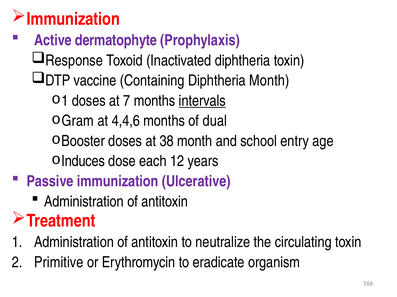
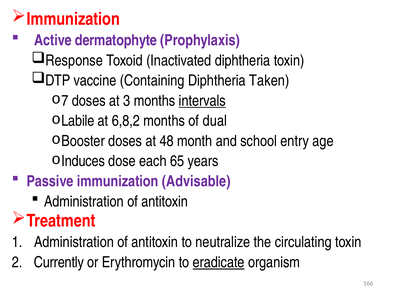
Diphtheria Month: Month -> Taken (269, 81)
1: 1 -> 7 (65, 101)
7: 7 -> 3 (127, 101)
Gram: Gram -> Labile (78, 121)
4,4,6: 4,4,6 -> 6,8,2 (126, 121)
38: 38 -> 48 (167, 141)
12: 12 -> 65 (177, 162)
Ulcerative: Ulcerative -> Advisable (196, 182)
Primitive: Primitive -> Currently (59, 263)
eradicate underline: none -> present (219, 263)
